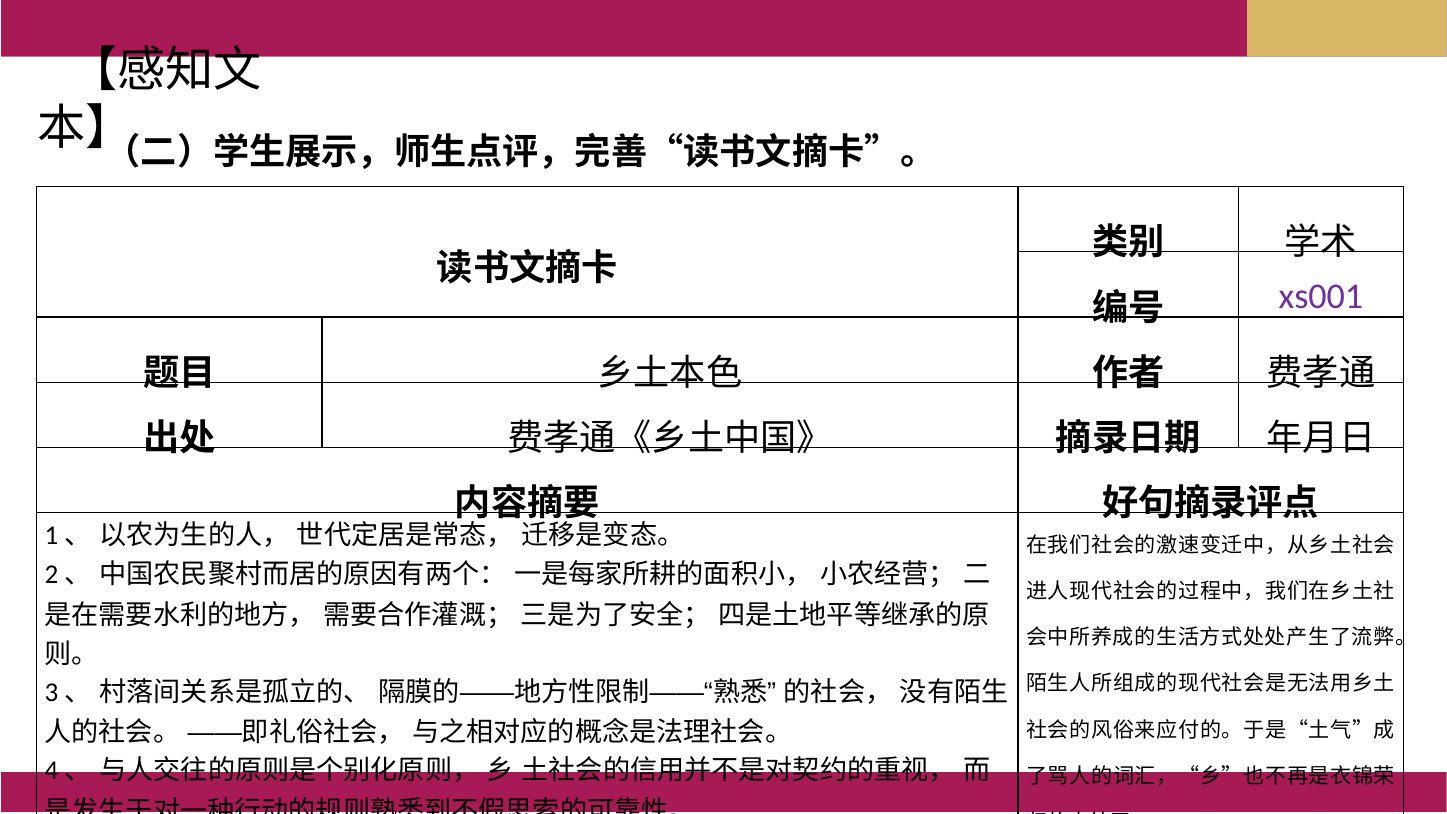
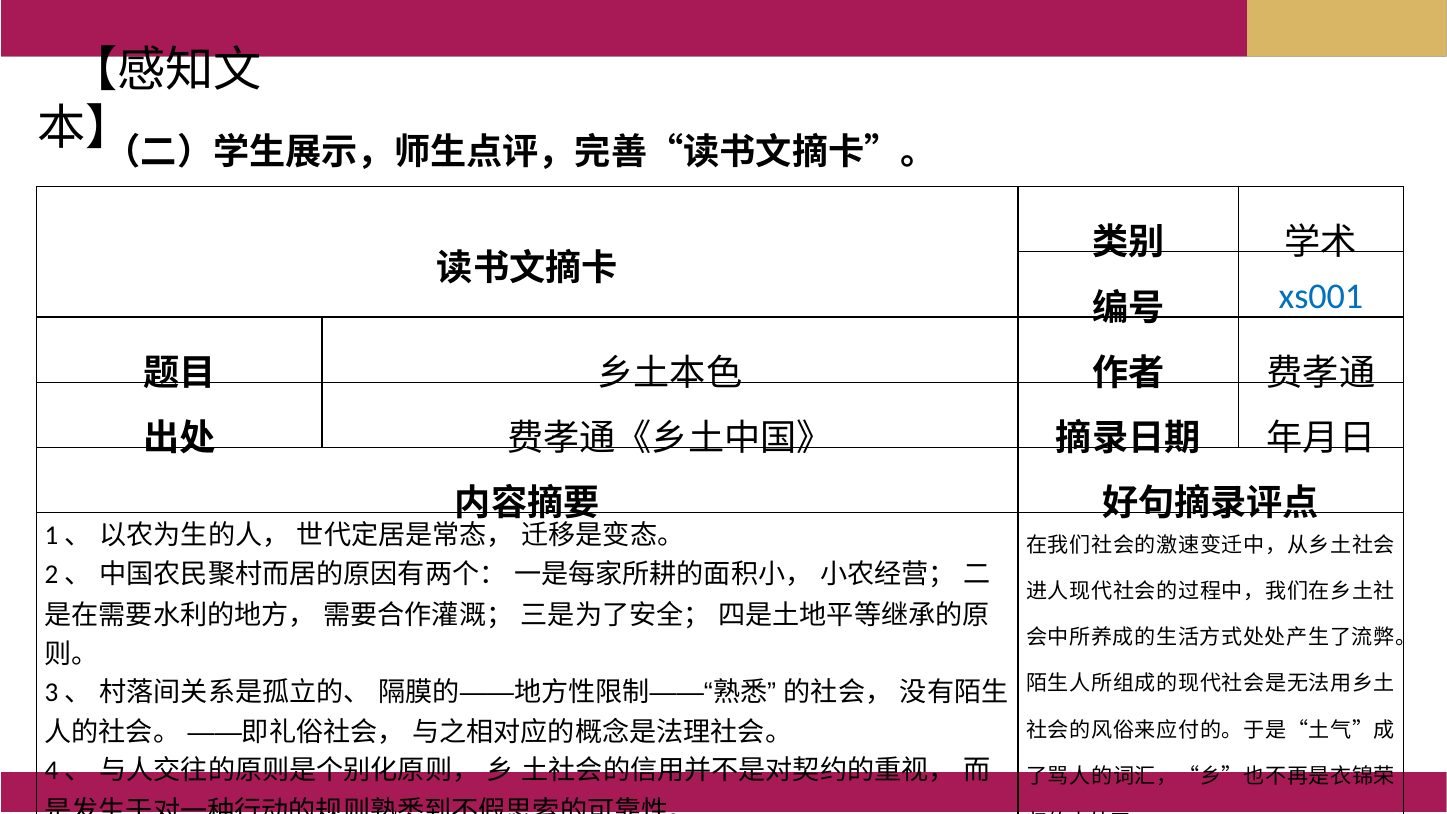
xs001 colour: purple -> blue (1321, 296)
